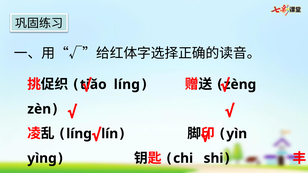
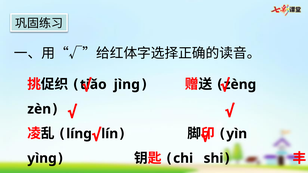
líng: líng -> jìng (127, 85)
